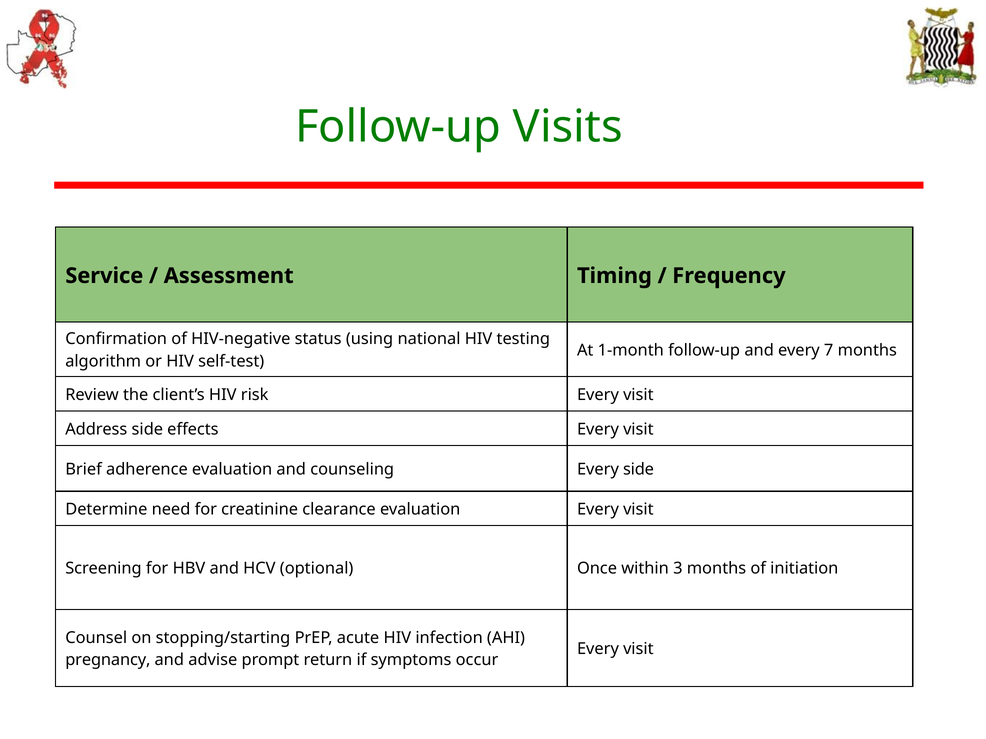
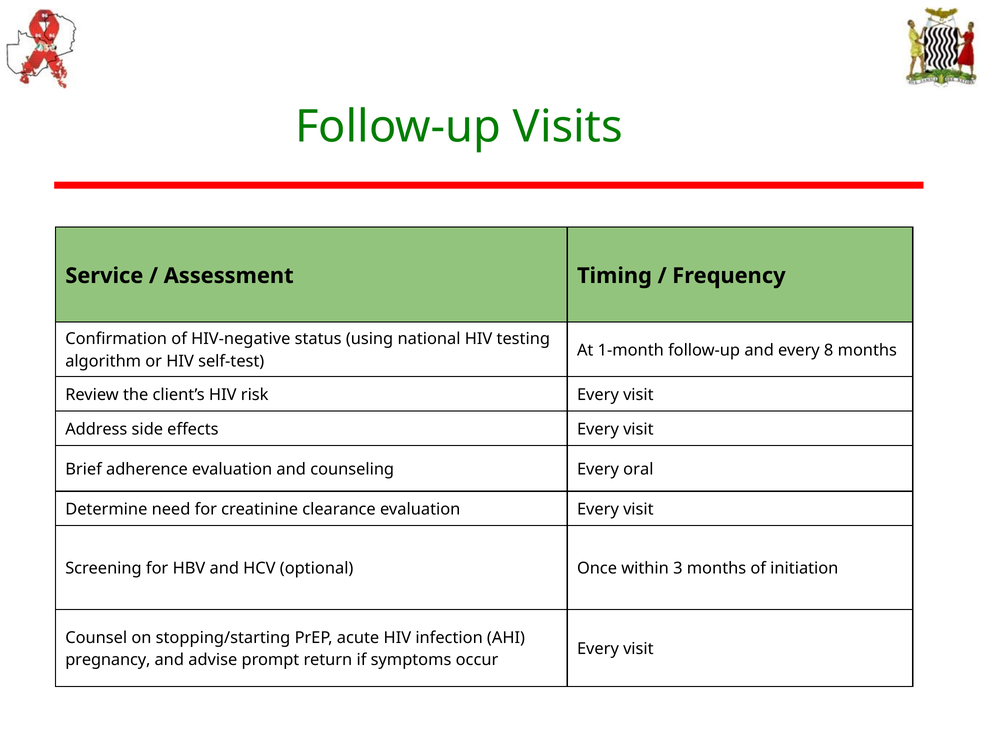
7: 7 -> 8 (829, 350)
Every side: side -> oral (638, 470)
